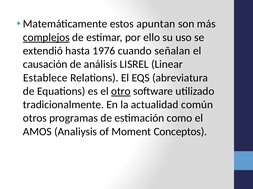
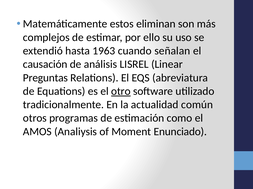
apuntan: apuntan -> eliminan (156, 24)
complejos underline: present -> none (46, 37)
1976: 1976 -> 1963 (104, 51)
Establece: Establece -> Preguntas (45, 78)
Conceptos: Conceptos -> Enunciado (180, 132)
